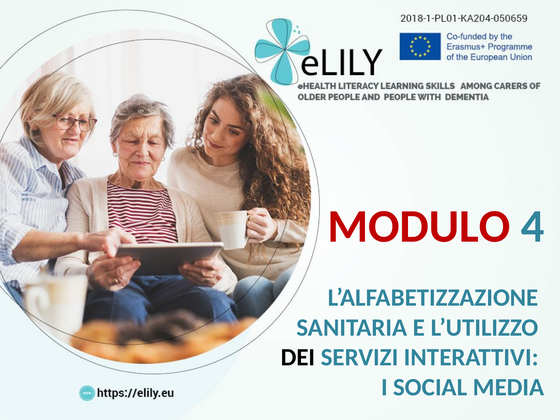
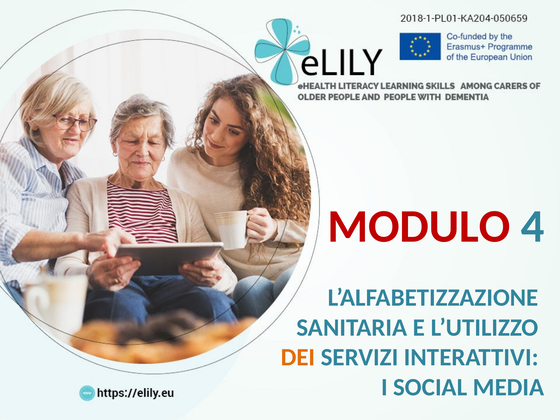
DEI colour: black -> orange (298, 357)
